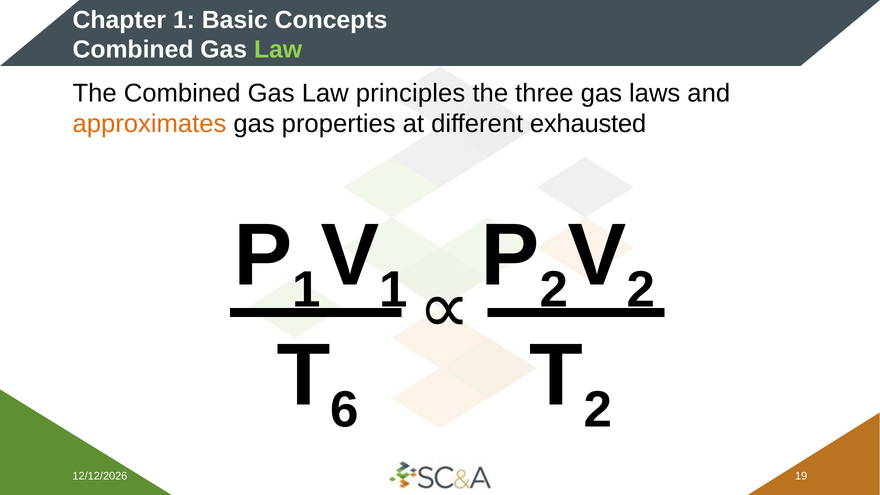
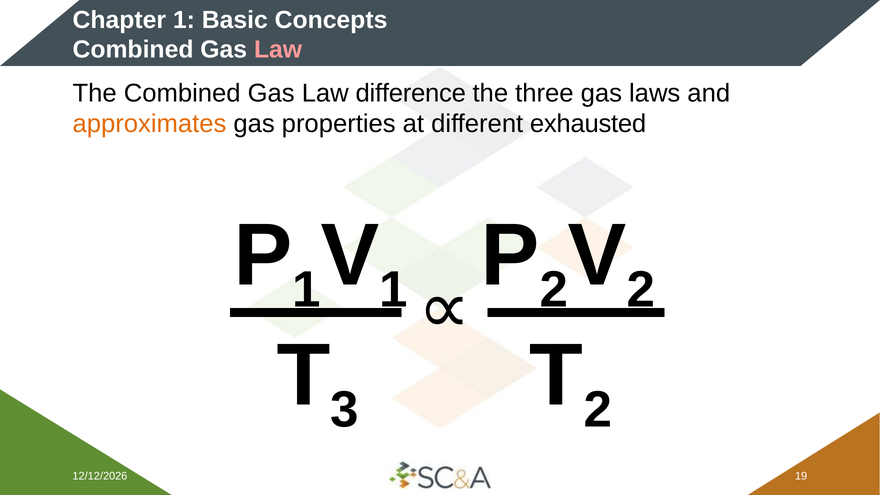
Law colour: light green -> pink (278, 50)
principles: principles -> difference (411, 93)
6: 6 -> 3 (345, 410)
